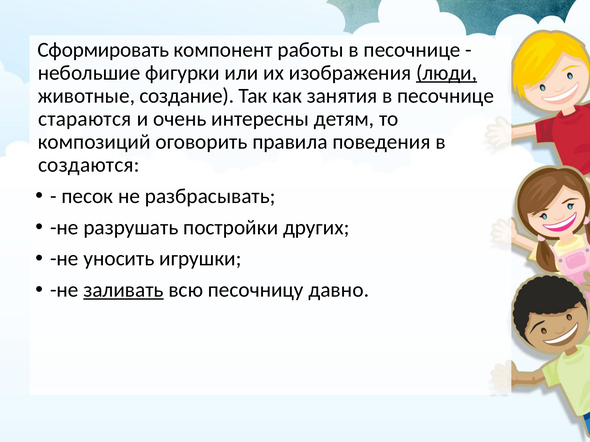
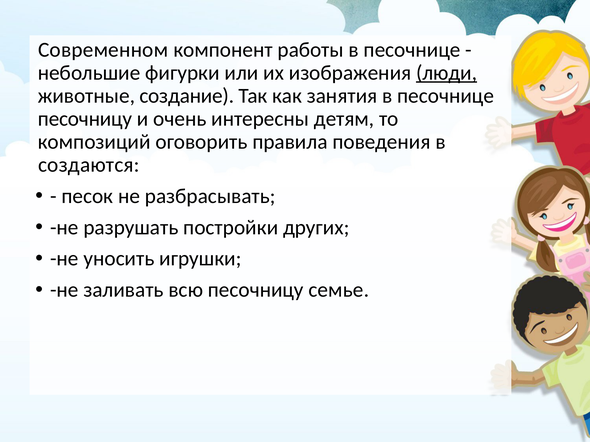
Сформировать: Сформировать -> Современном (103, 50)
стараются: стараются -> песочницу (85, 119)
заливать underline: present -> none (124, 290)
давно: давно -> семье (339, 290)
